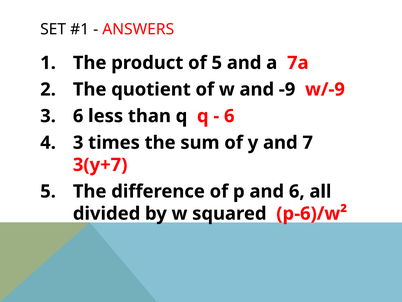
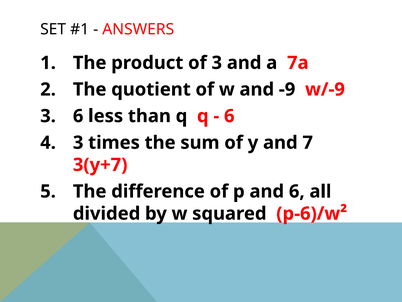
of 5: 5 -> 3 (217, 63)
